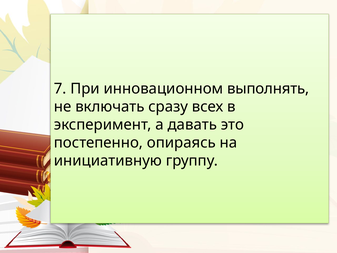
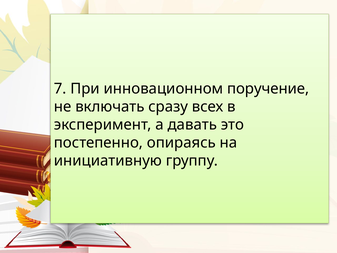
выполнять: выполнять -> поручение (268, 89)
